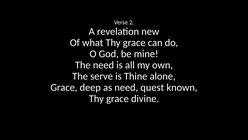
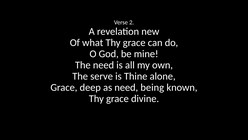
quest: quest -> being (152, 87)
